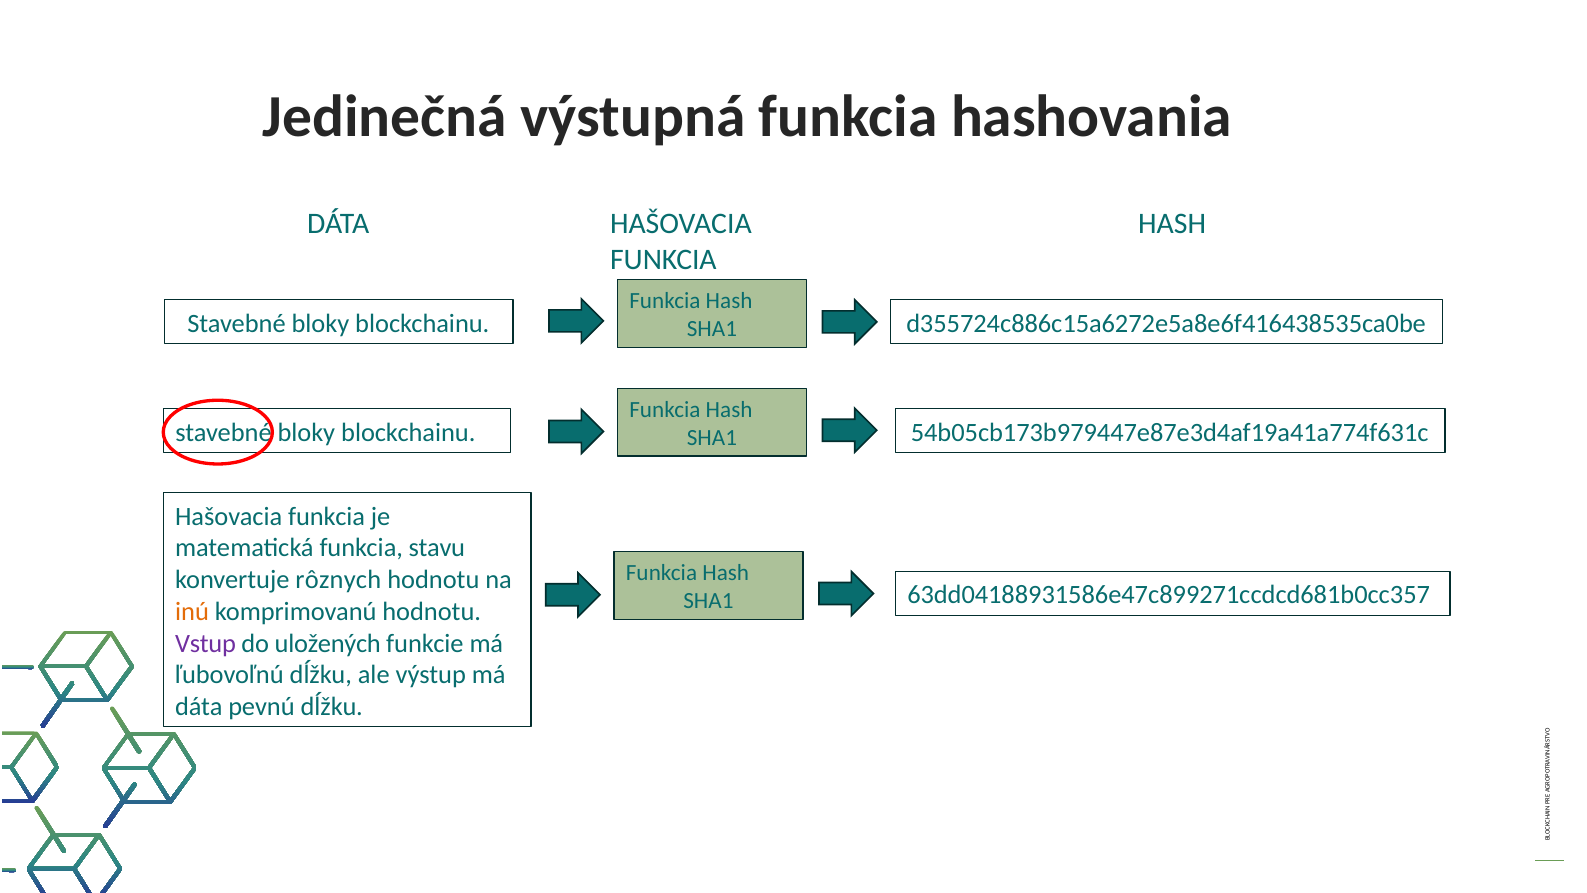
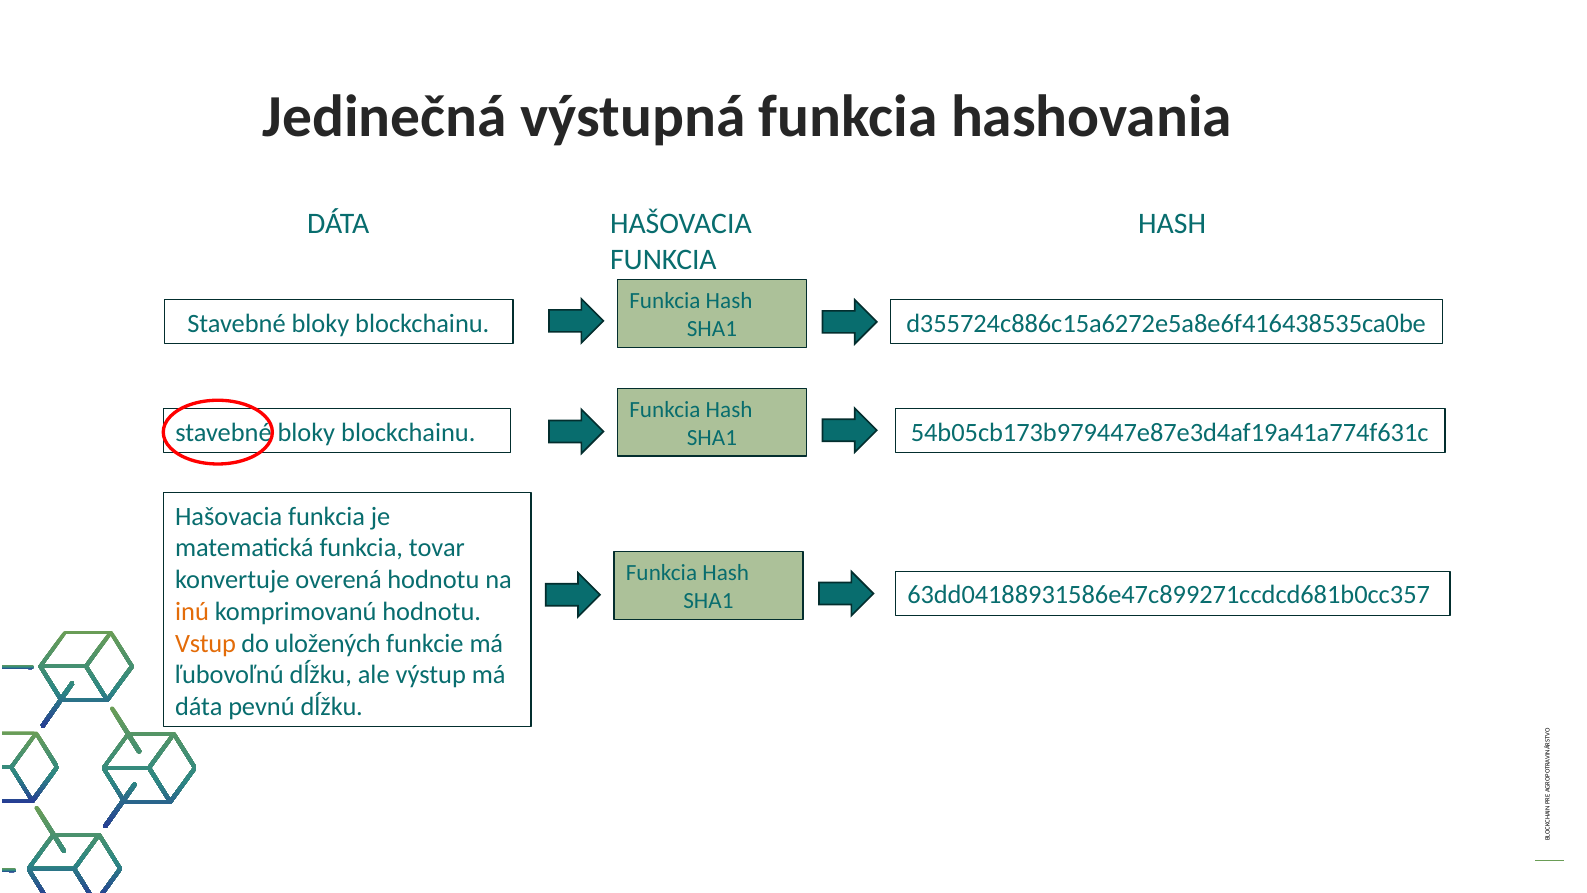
stavu: stavu -> tovar (437, 548)
rôznych: rôznych -> overená (339, 580)
Vstup colour: purple -> orange (205, 643)
